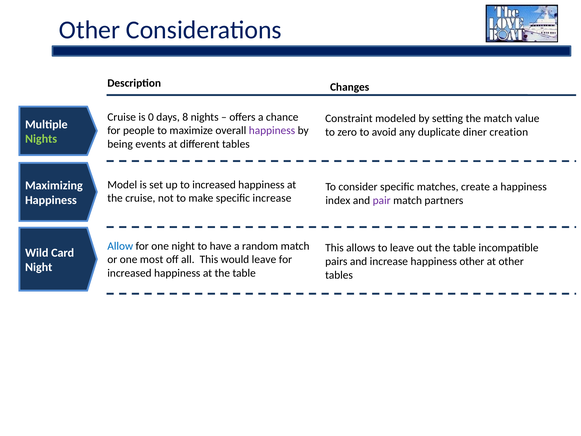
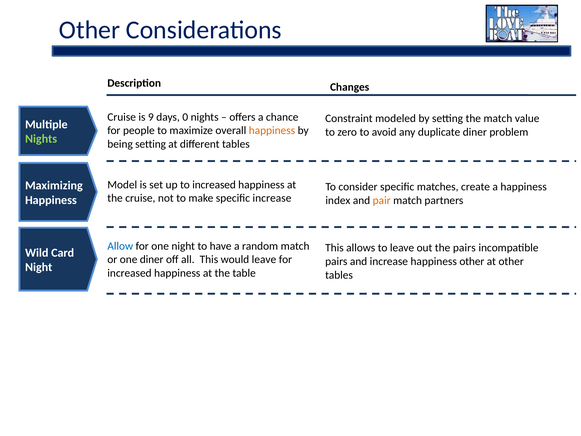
0: 0 -> 9 (151, 117)
8: 8 -> 0 (185, 117)
happiness colour: purple -> orange (272, 131)
creation: creation -> problem (509, 132)
being events: events -> setting (151, 144)
pair colour: purple -> orange (382, 200)
out the table: table -> pairs (464, 248)
one most: most -> diner (152, 259)
